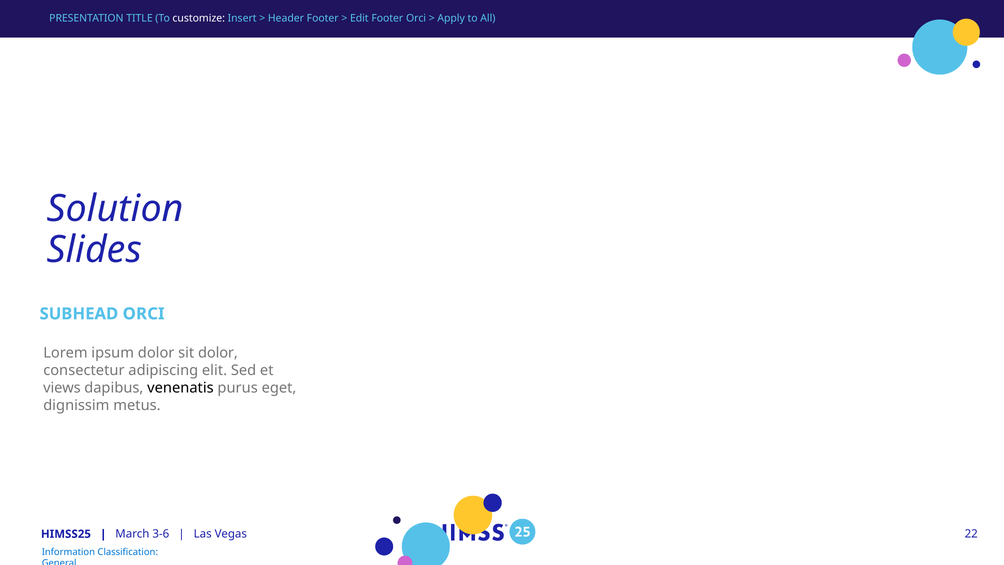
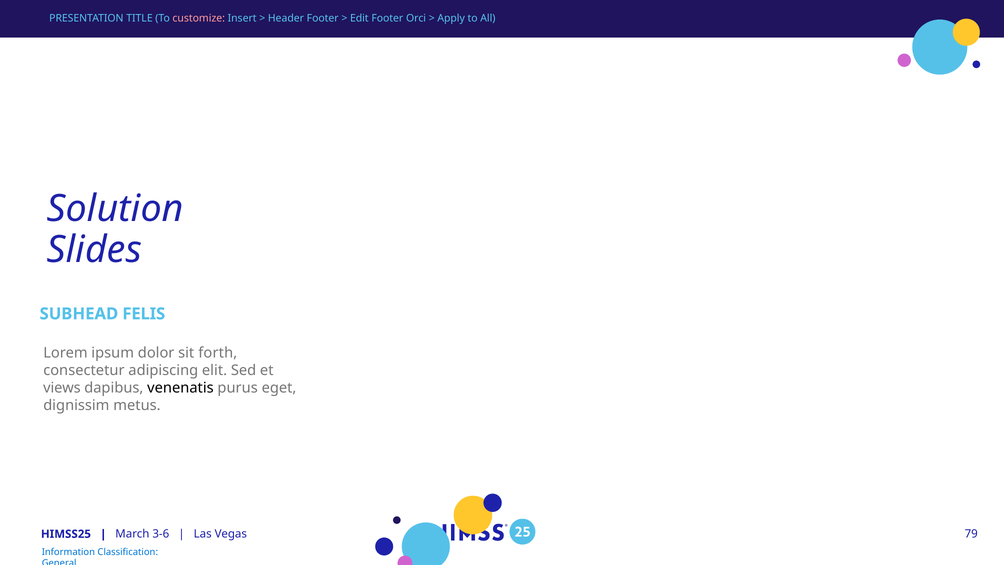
customize colour: white -> pink (199, 18)
SUBHEAD ORCI: ORCI -> FELIS (144, 314)
sit dolor: dolor -> forth (218, 353)
22: 22 -> 79 (971, 534)
